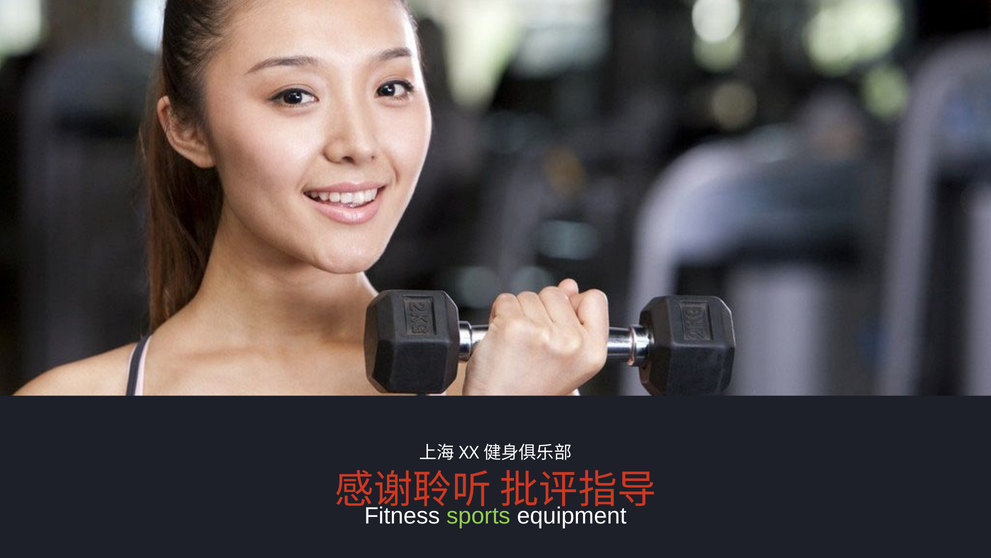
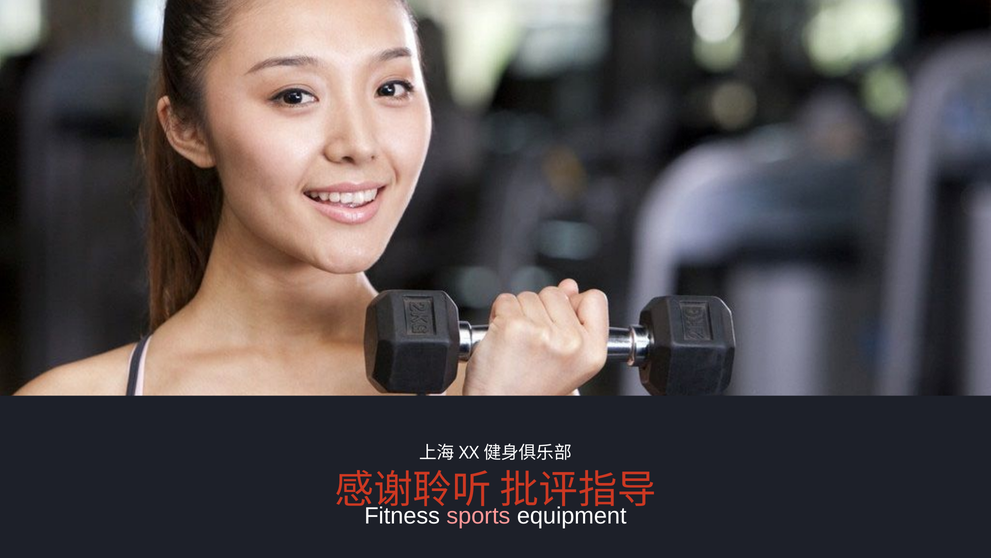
sports colour: light green -> pink (478, 516)
